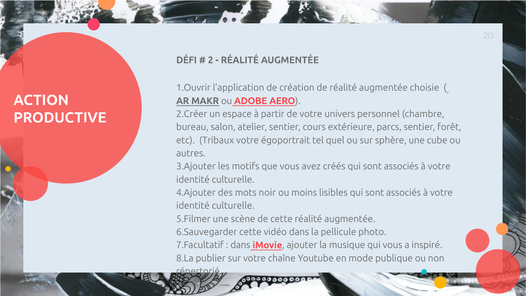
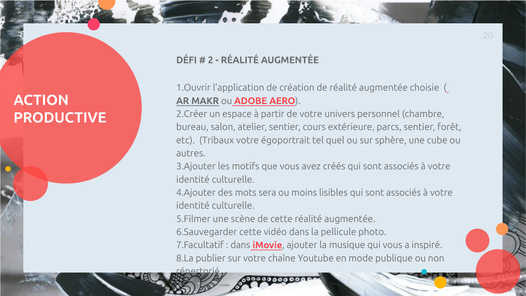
noir: noir -> sera (267, 193)
